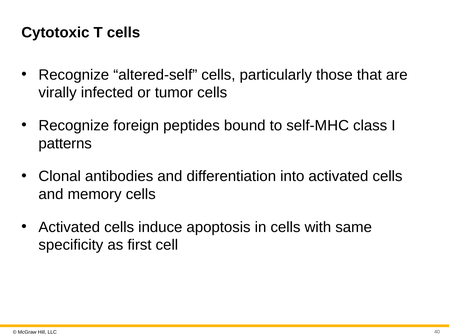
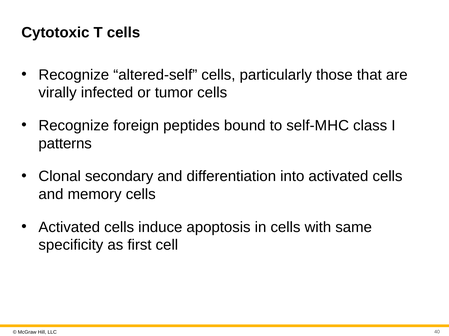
antibodies: antibodies -> secondary (119, 177)
